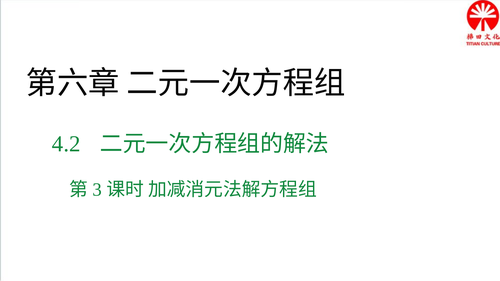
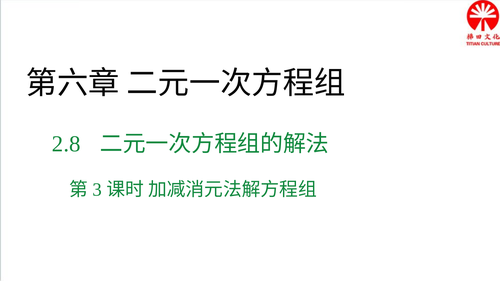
4.2: 4.2 -> 2.8 (66, 144)
